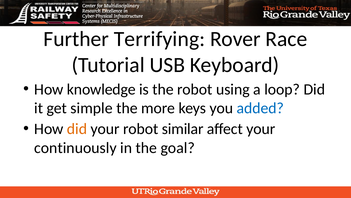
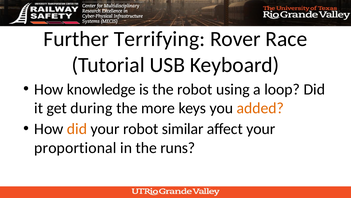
simple: simple -> during (91, 108)
added colour: blue -> orange (260, 108)
continuously: continuously -> proportional (75, 147)
goal: goal -> runs (178, 147)
